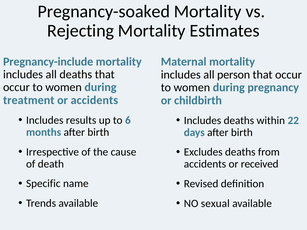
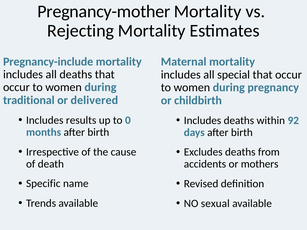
Pregnancy-soaked: Pregnancy-soaked -> Pregnancy-mother (104, 12)
person: person -> special (234, 75)
treatment: treatment -> traditional (29, 100)
or accidents: accidents -> delivered (94, 100)
6: 6 -> 0 (128, 120)
22: 22 -> 92 (293, 121)
received: received -> mothers (260, 164)
